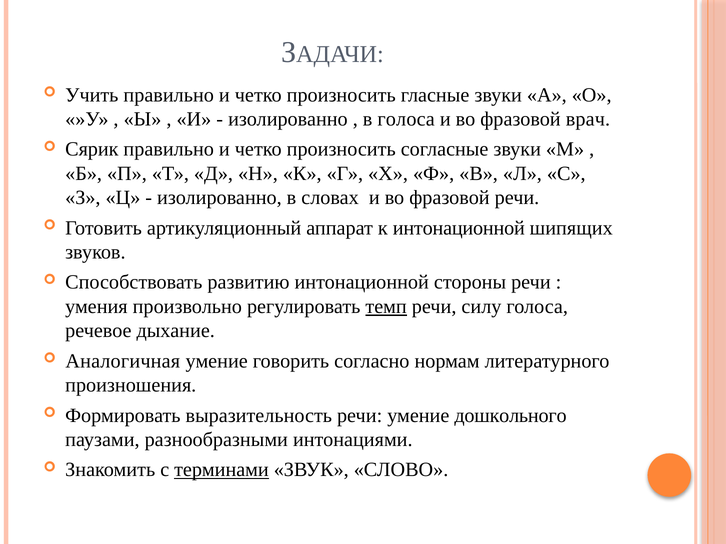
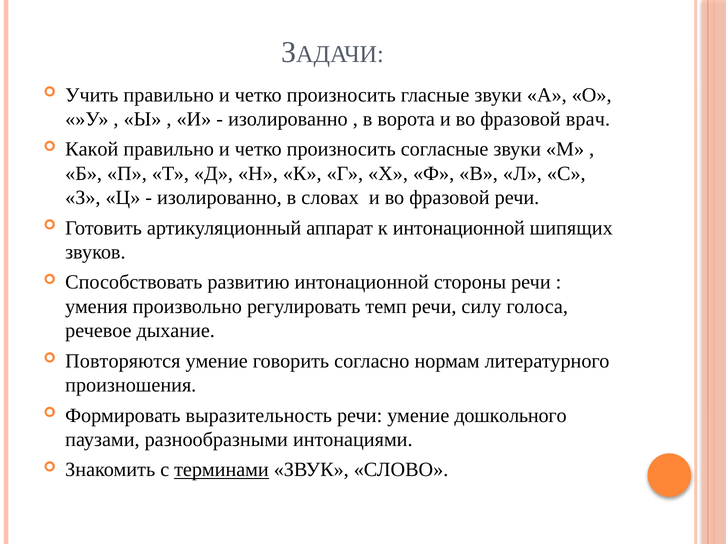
в голоса: голоса -> ворота (406, 119)
Сярик: Сярик -> Какой (92, 149)
темп underline: present -> none (386, 307)
Аналогичная: Аналогичная -> Повторяются (123, 361)
